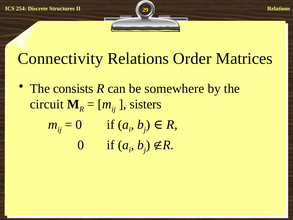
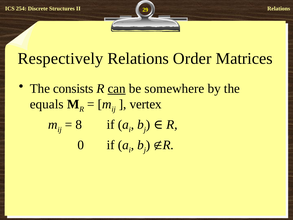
Connectivity: Connectivity -> Respectively (61, 58)
can underline: none -> present (117, 88)
circuit: circuit -> equals (47, 104)
sisters: sisters -> vertex (146, 104)
0: 0 -> 8 (79, 124)
